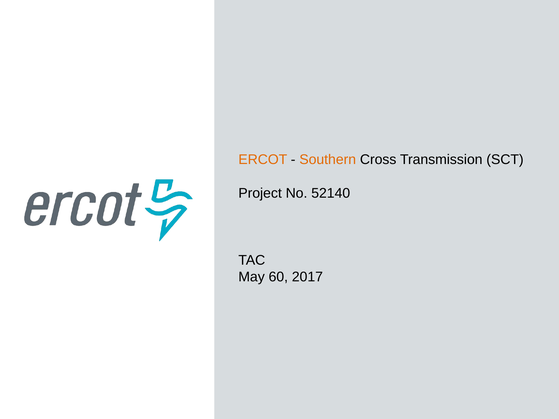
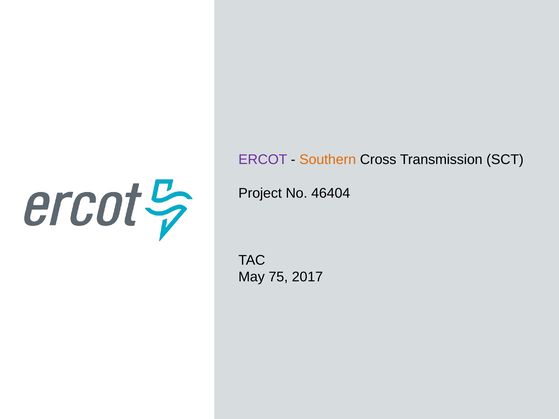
ERCOT colour: orange -> purple (263, 160)
52140: 52140 -> 46404 (331, 193)
60: 60 -> 75 (278, 277)
